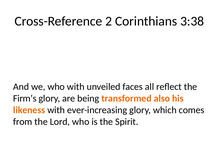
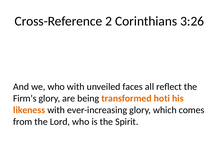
3:38: 3:38 -> 3:26 (192, 21)
also: also -> hoti (162, 99)
